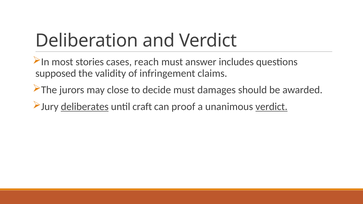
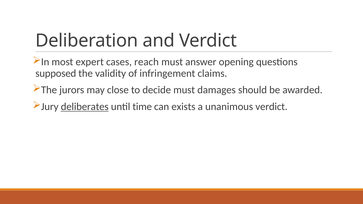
stories: stories -> expert (90, 62)
includes: includes -> opening (236, 62)
craft: craft -> time (142, 107)
proof: proof -> exists (183, 107)
verdict underline: present -> none (271, 107)
